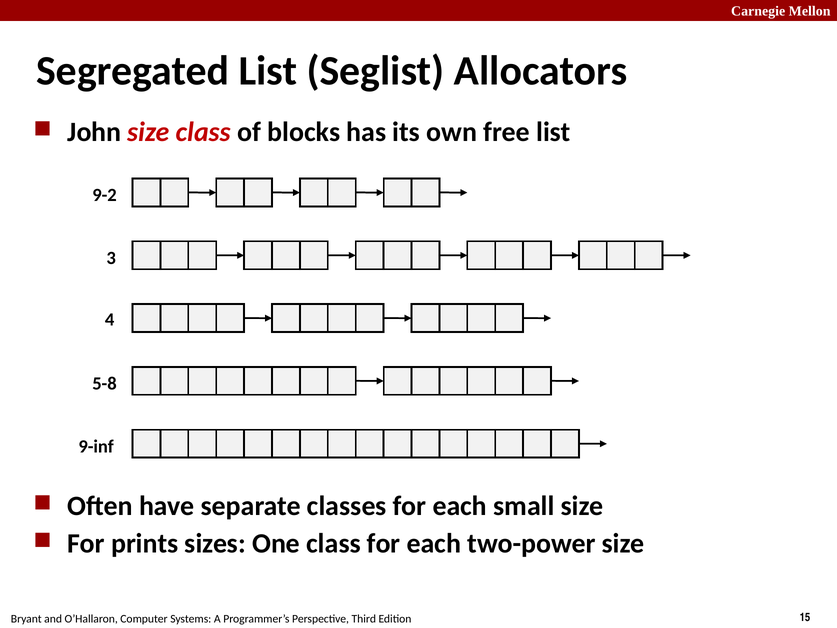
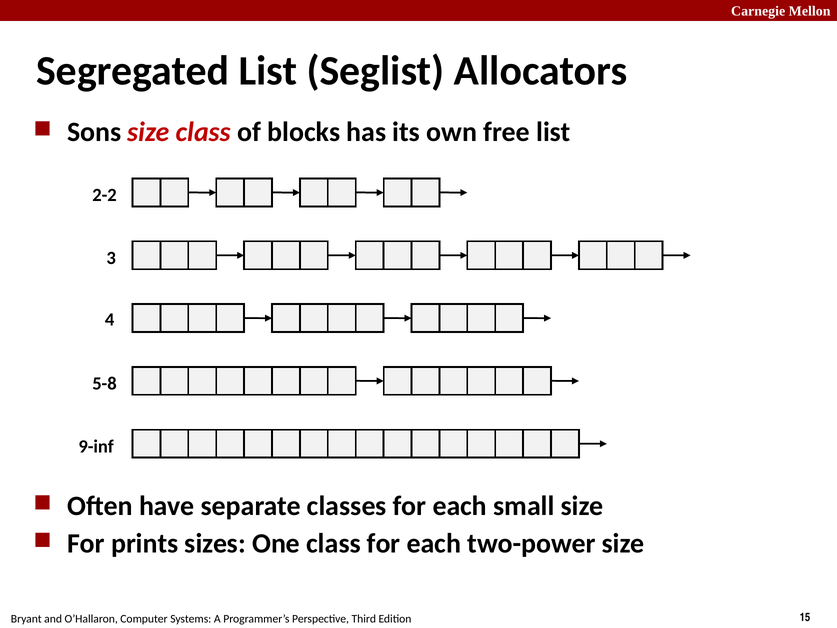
John: John -> Sons (94, 132)
9-2: 9-2 -> 2-2 (104, 195)
